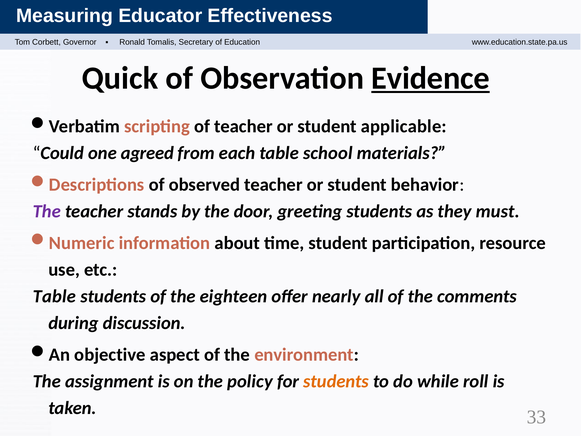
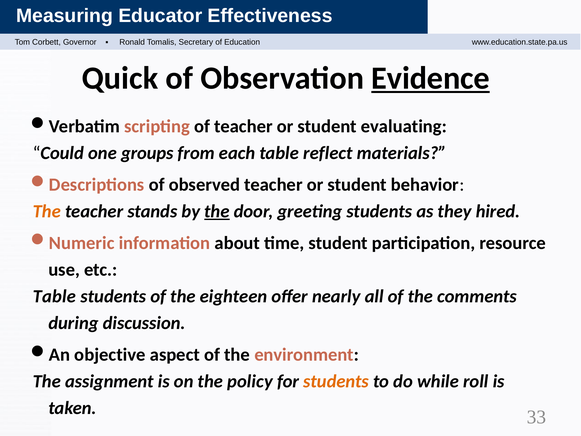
applicable: applicable -> evaluating (404, 126)
agreed: agreed -> groups (147, 153)
school: school -> reflect (328, 153)
The colour: purple -> orange (47, 211)
the underline: none -> present (217, 211)
must: must -> hired (498, 211)
